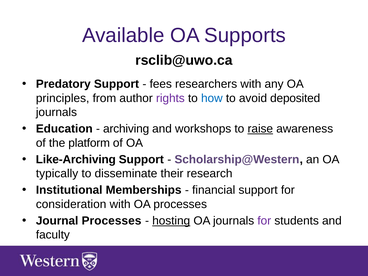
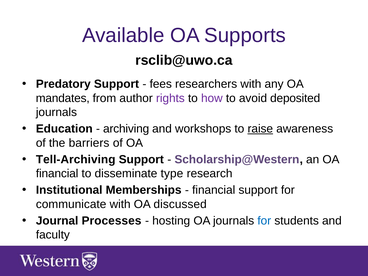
principles: principles -> mandates (63, 98)
how colour: blue -> purple (212, 98)
platform: platform -> barriers (89, 143)
Like-Archiving: Like-Archiving -> Tell-Archiving (76, 159)
typically: typically -> financial (57, 174)
their: their -> type (172, 174)
consideration: consideration -> communicate (71, 204)
OA processes: processes -> discussed (180, 204)
hosting underline: present -> none (171, 221)
for colour: purple -> blue (264, 221)
